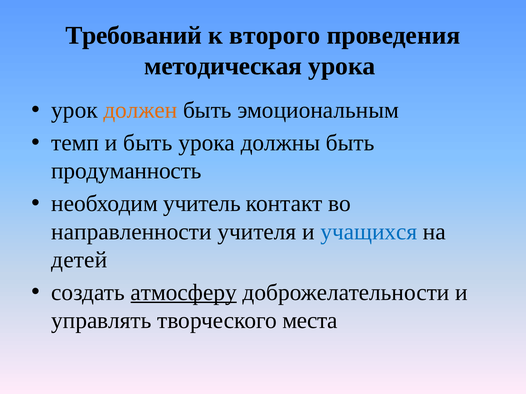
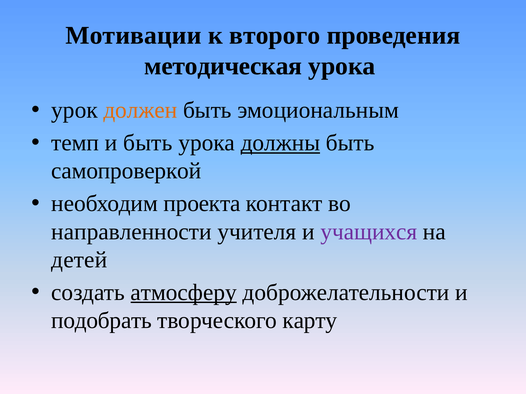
Требований: Требований -> Мотивации (134, 36)
должны underline: none -> present (280, 143)
продуманность: продуманность -> самопроверкой (126, 171)
учитель: учитель -> проекта (202, 204)
учащихся colour: blue -> purple (369, 232)
управлять: управлять -> подобрать (101, 321)
места: места -> карту (310, 321)
